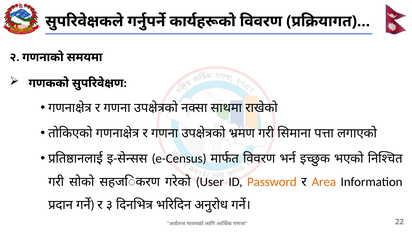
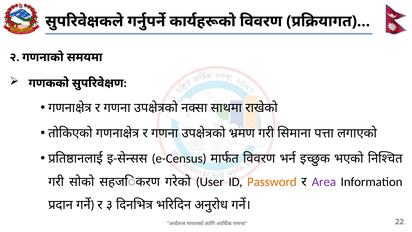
Area colour: orange -> purple (324, 182)
